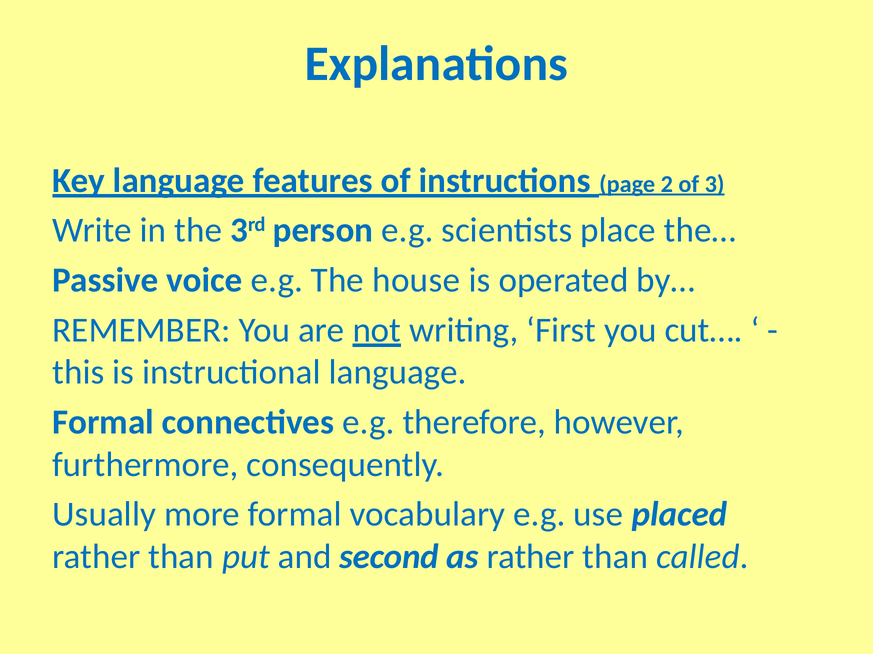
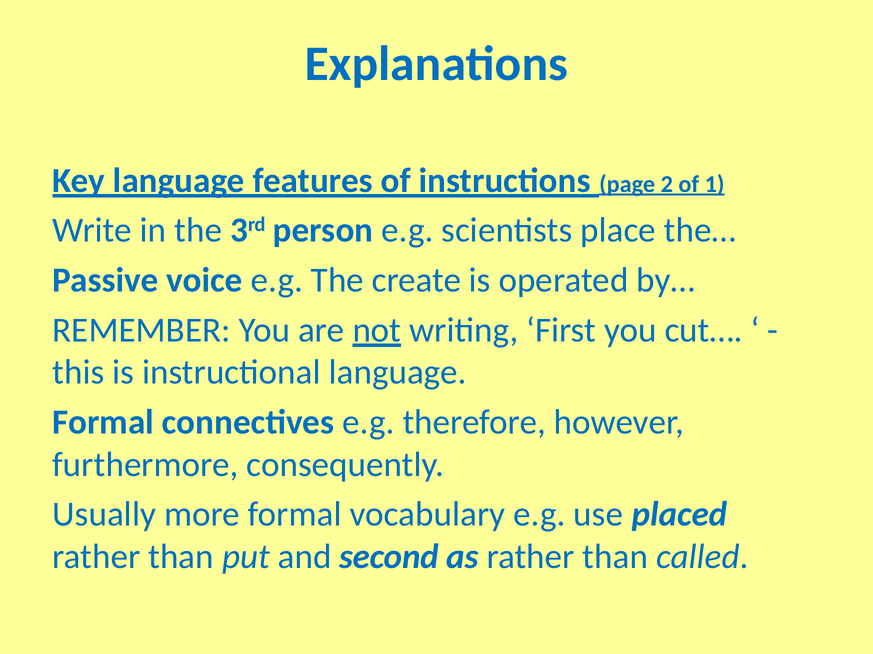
3: 3 -> 1 (715, 184)
house: house -> create (417, 281)
